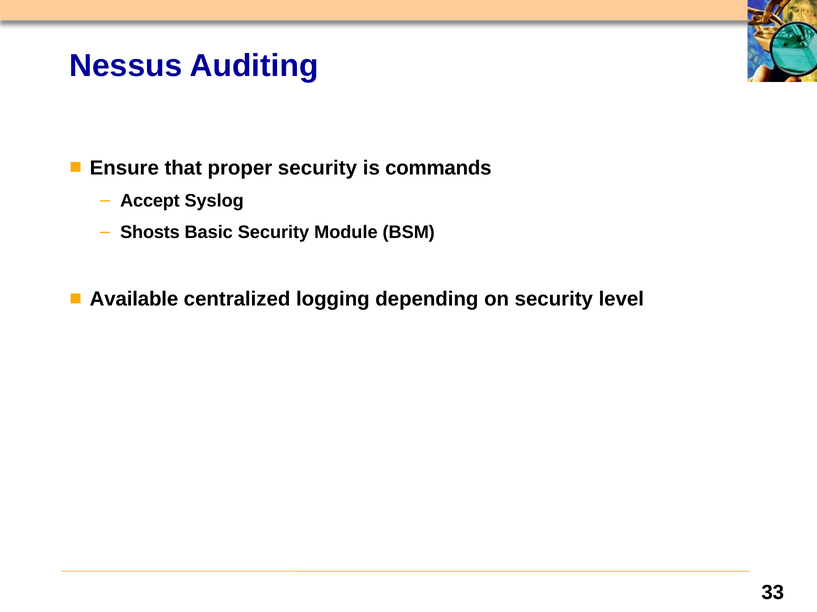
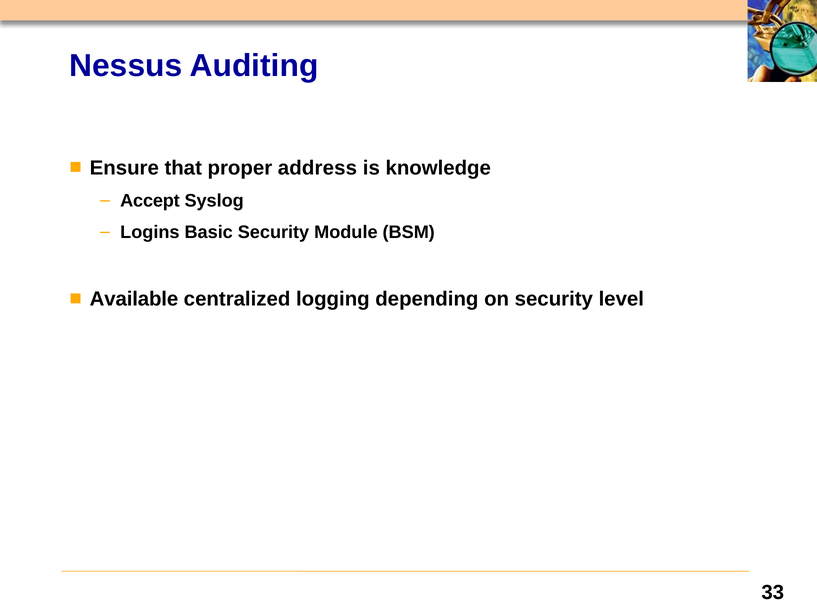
proper security: security -> address (317, 168)
commands: commands -> knowledge (438, 168)
Shosts: Shosts -> Logins (150, 233)
